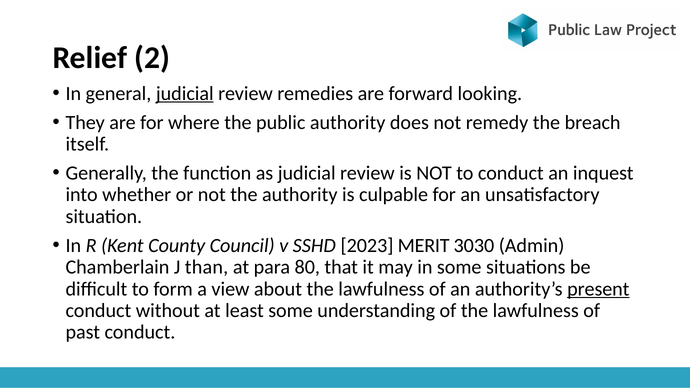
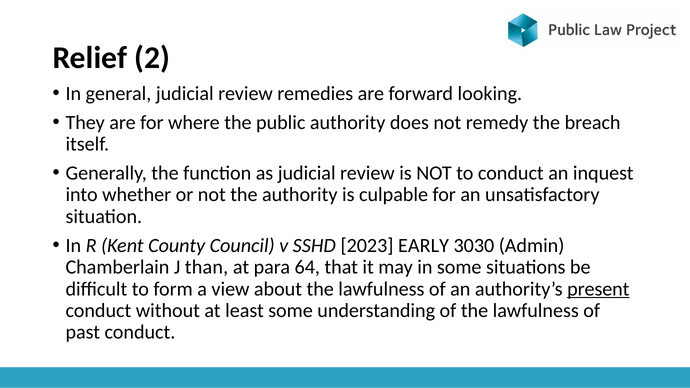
judicial underline: present -> none (185, 93)
MERIT: MERIT -> EARLY (424, 245)
80: 80 -> 64 (307, 267)
